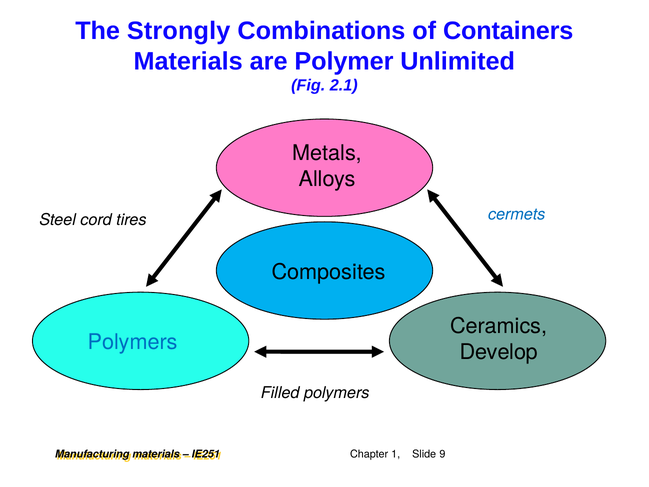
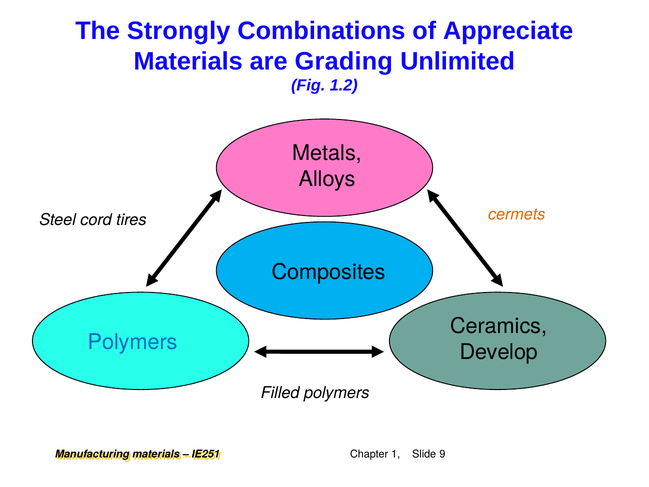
Containers: Containers -> Appreciate (508, 31)
Polymer: Polymer -> Grading (344, 61)
2.1: 2.1 -> 1.2 (344, 86)
cermets colour: blue -> orange (517, 214)
